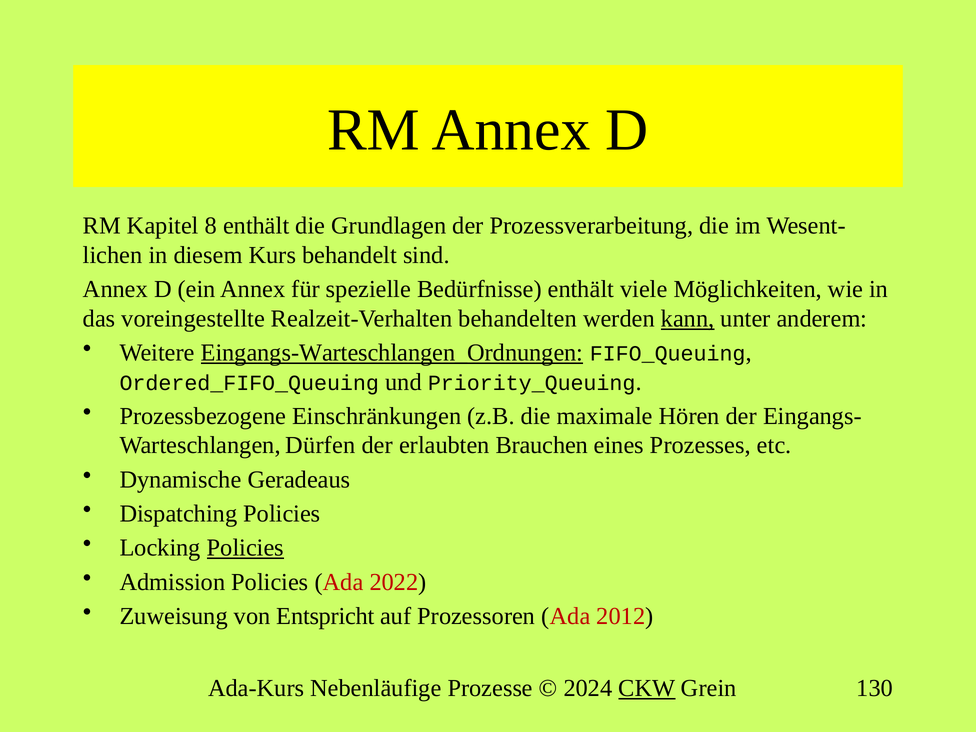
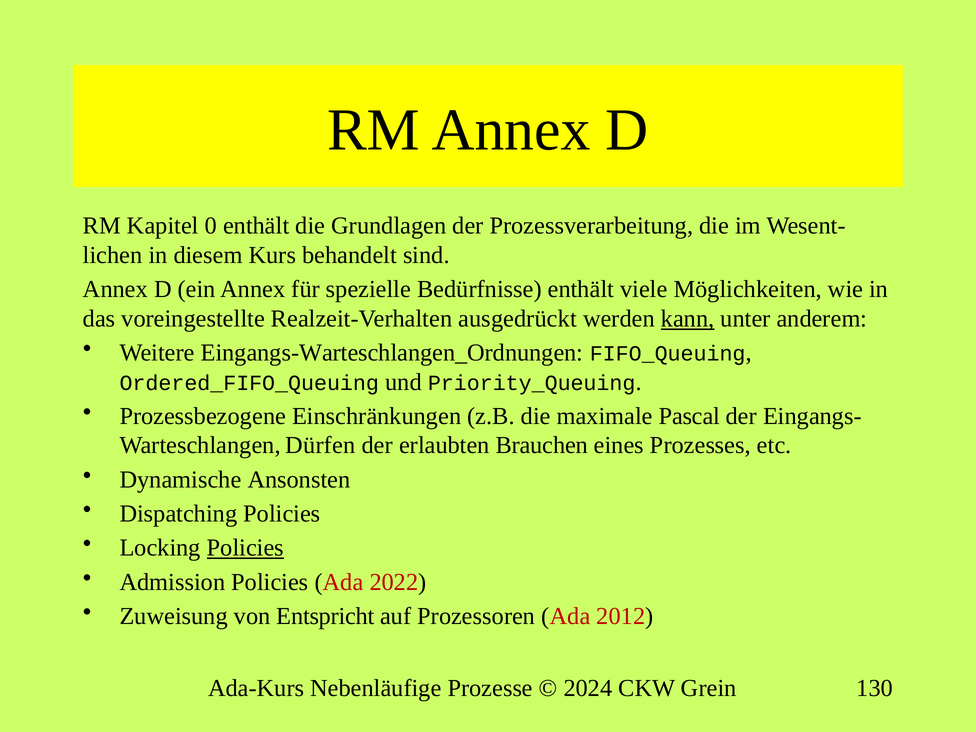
8: 8 -> 0 (211, 226)
behandelten: behandelten -> ausgedrückt (518, 319)
Eingangs-Warteschlangen_Ordnungen underline: present -> none (392, 353)
Hören: Hören -> Pascal (689, 416)
Geradeaus: Geradeaus -> Ansonsten (299, 480)
CKW underline: present -> none (647, 688)
